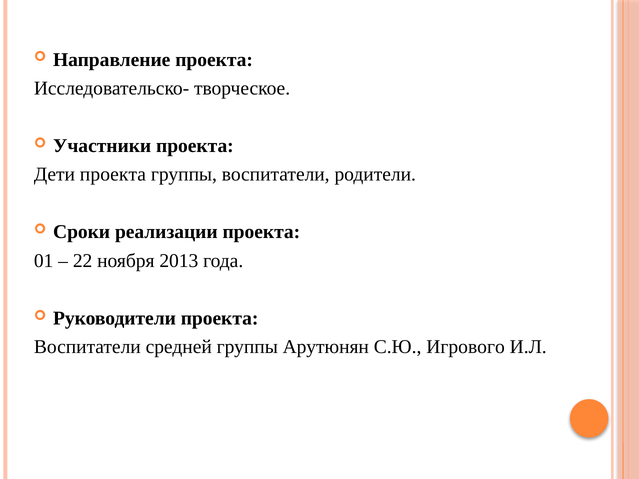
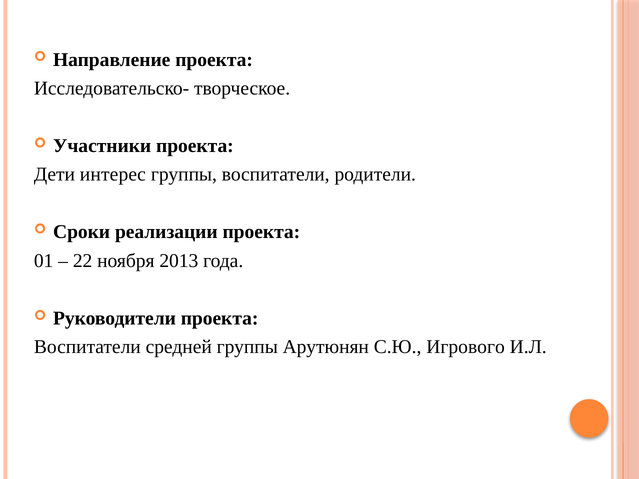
Дети проекта: проекта -> интерес (113, 175)
